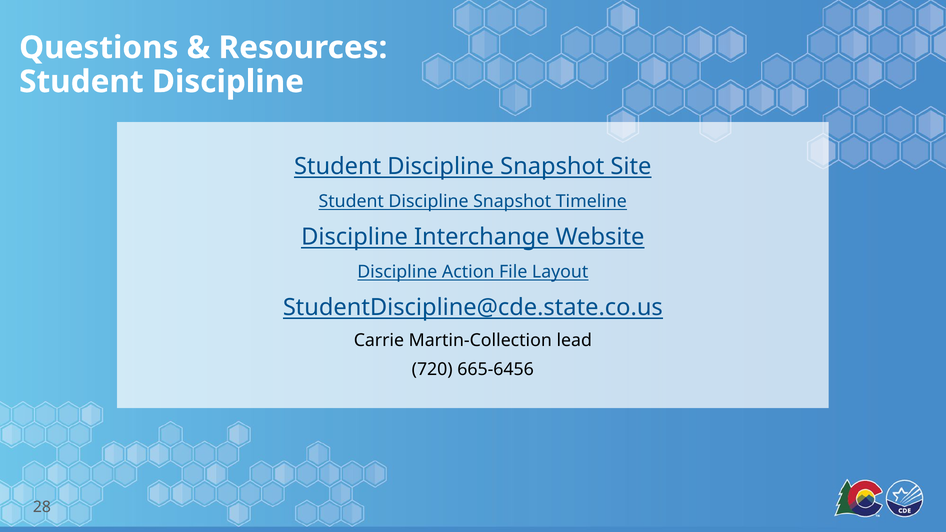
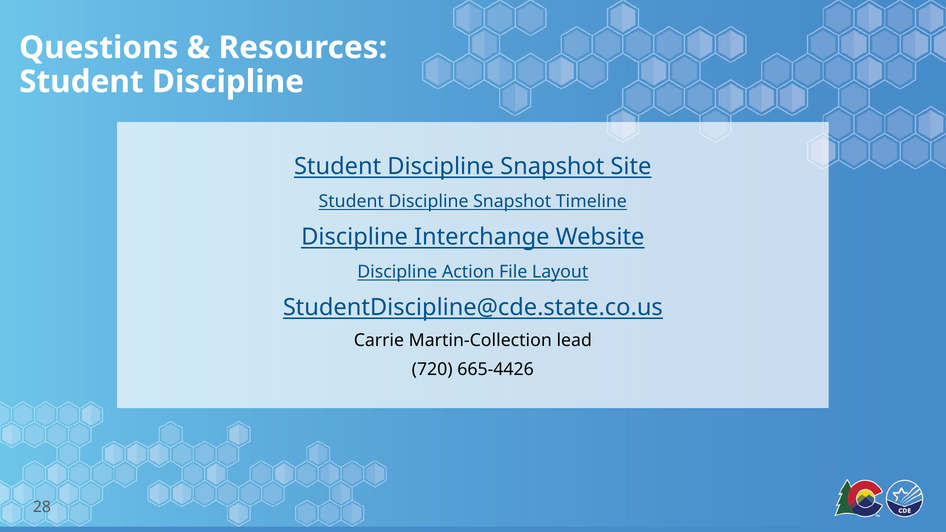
665-6456: 665-6456 -> 665-4426 (496, 370)
